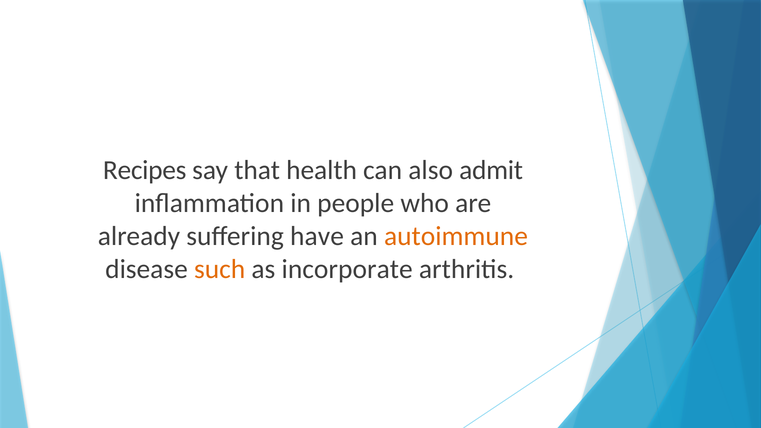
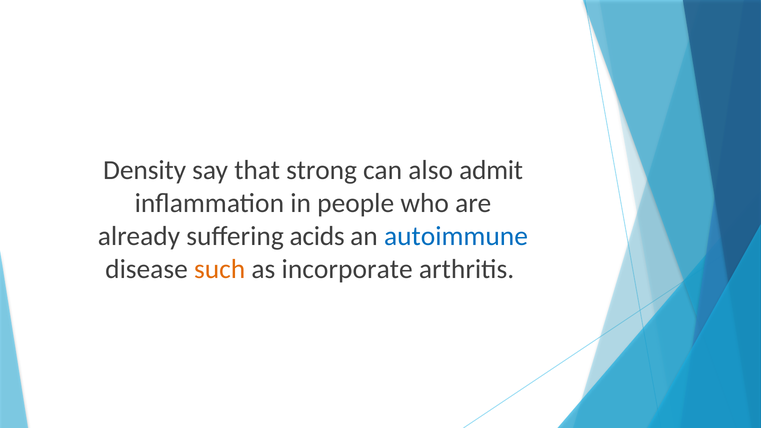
Recipes: Recipes -> Density (145, 170)
health: health -> strong (322, 170)
have: have -> acids (317, 236)
autoimmune colour: orange -> blue (456, 236)
